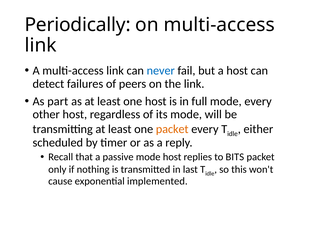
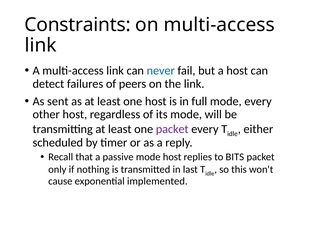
Periodically: Periodically -> Constraints (78, 25)
part: part -> sent (58, 102)
packet colour: orange -> purple (172, 129)
